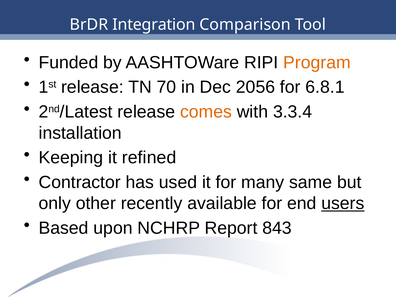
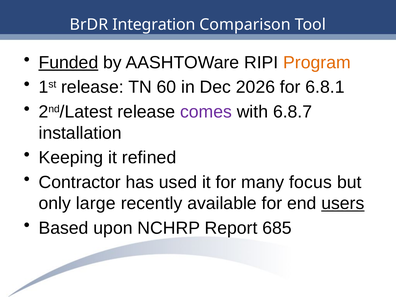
Funded underline: none -> present (68, 63)
70: 70 -> 60 (166, 87)
2056: 2056 -> 2026 (256, 87)
comes colour: orange -> purple (206, 112)
3.3.4: 3.3.4 -> 6.8.7 (293, 112)
same: same -> focus (311, 182)
other: other -> large (96, 203)
843: 843 -> 685 (277, 228)
